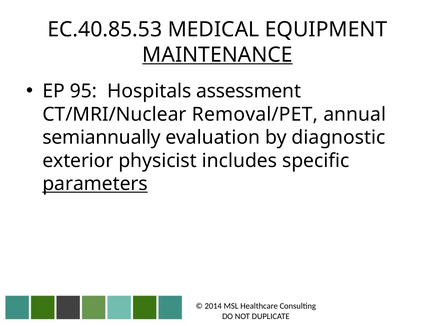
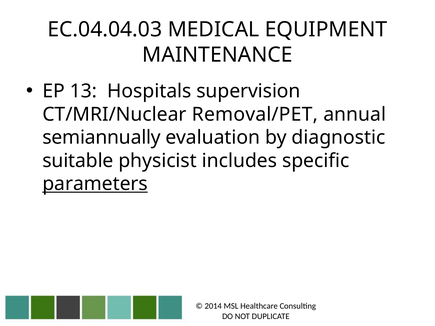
EC.40.85.53: EC.40.85.53 -> EC.04.04.03 (105, 29)
MAINTENANCE underline: present -> none (217, 55)
95: 95 -> 13 (84, 91)
assessment: assessment -> supervision (249, 91)
exterior: exterior -> suitable (78, 161)
